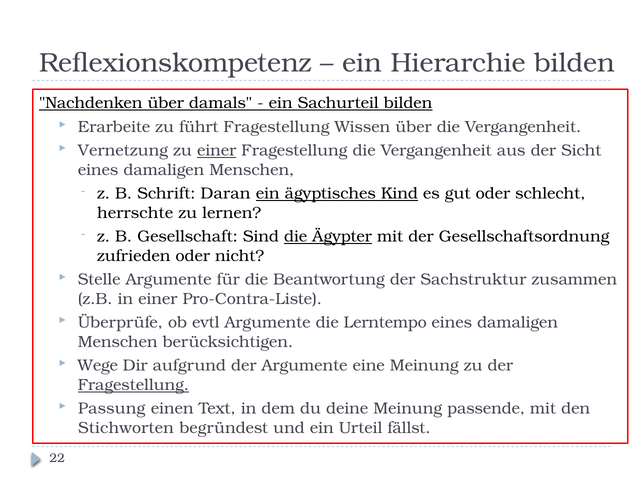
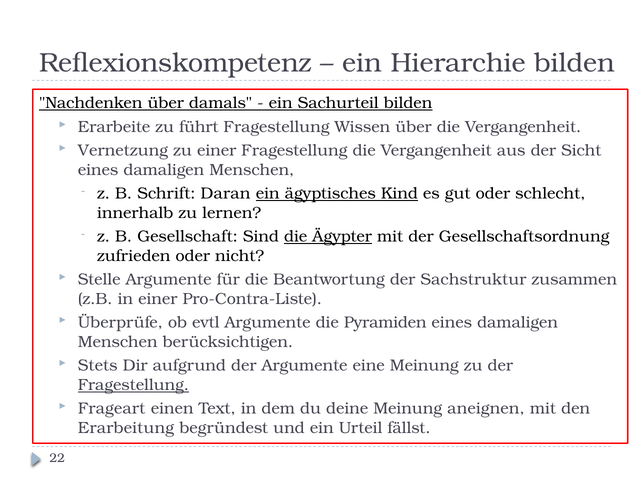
einer underline: present -> none (217, 151)
herrschte: herrschte -> innerhalb (135, 213)
Lerntempo: Lerntempo -> Pyramiden (385, 323)
Wege: Wege -> Stets (98, 366)
Passung: Passung -> Frageart (112, 409)
passende: passende -> aneignen (486, 409)
Stichworten: Stichworten -> Erarbeitung (126, 428)
